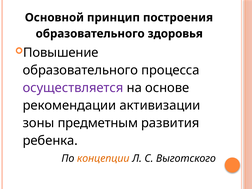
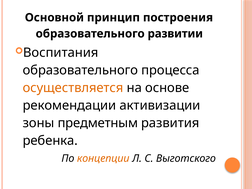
здоровья: здоровья -> развитии (175, 34)
Повышение: Повышение -> Воспитания (61, 53)
осуществляется colour: purple -> orange (73, 88)
